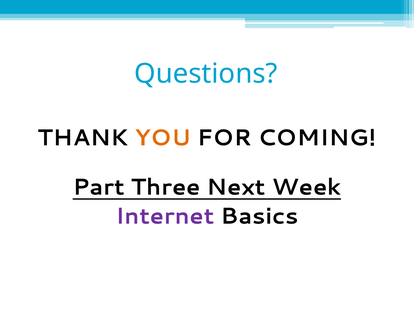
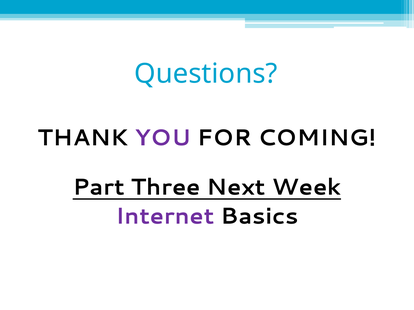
YOU colour: orange -> purple (163, 138)
